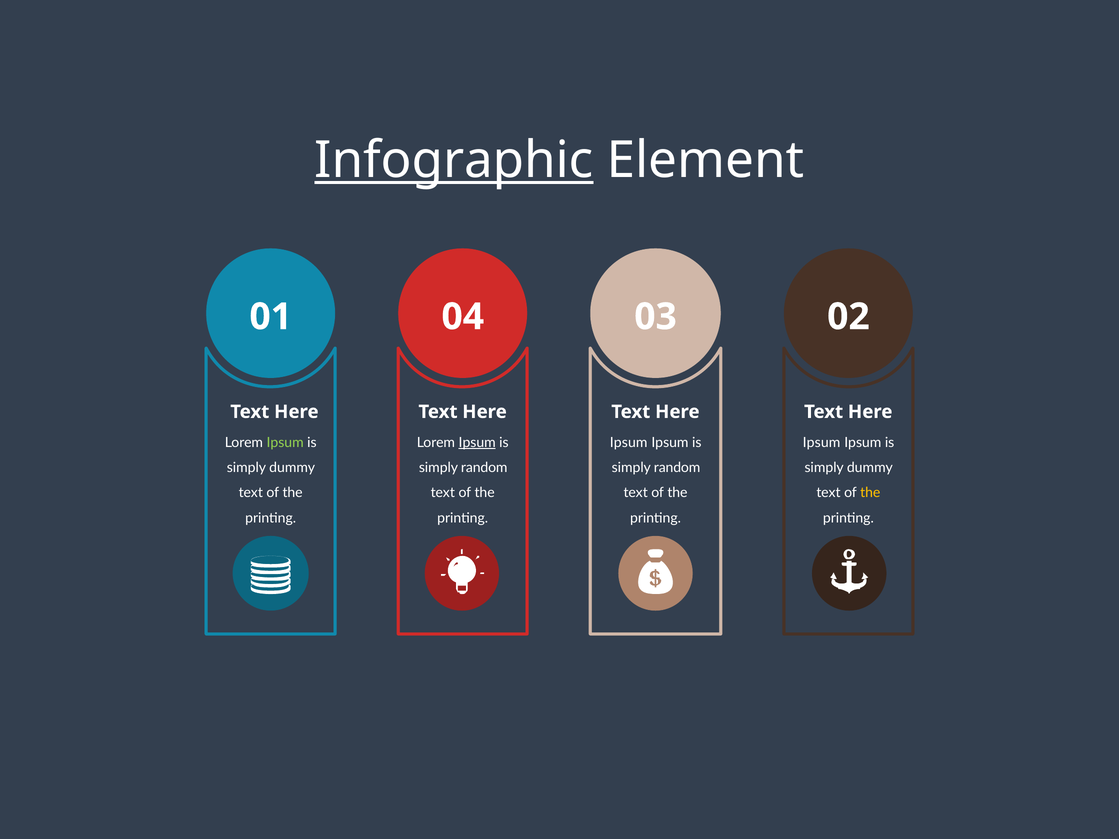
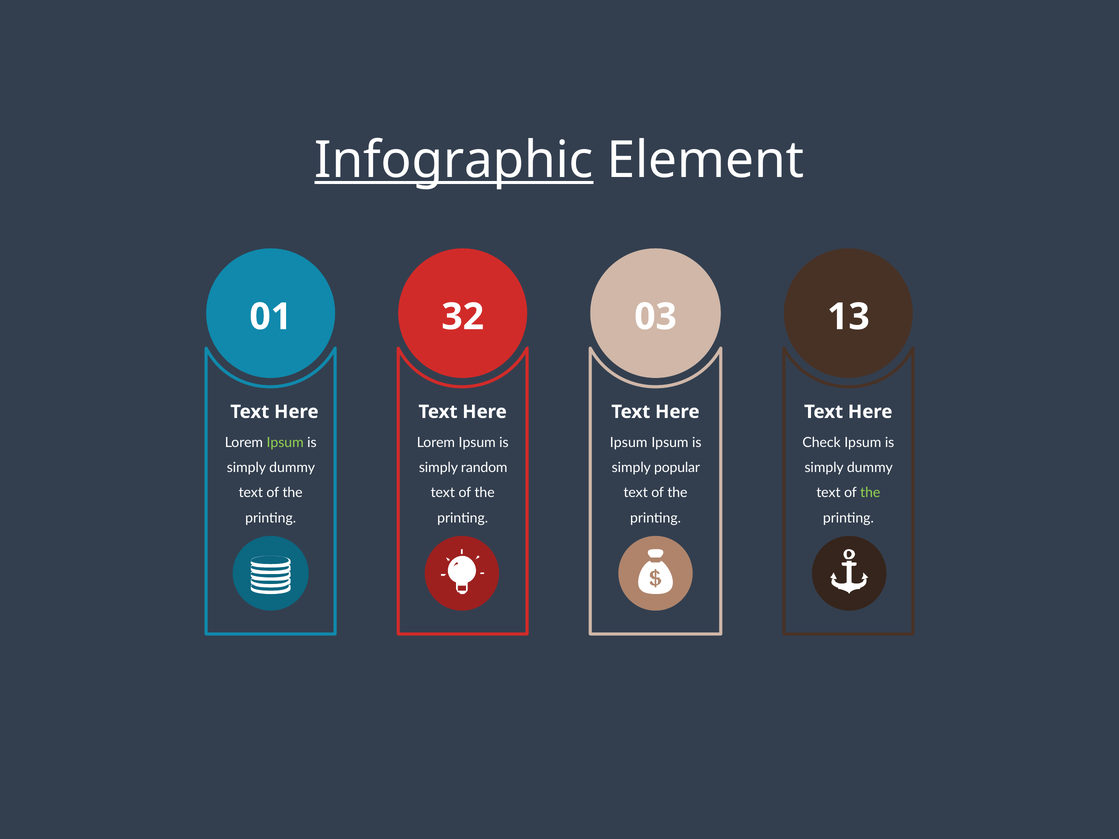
04: 04 -> 32 (463, 317)
02: 02 -> 13 (848, 317)
Ipsum underline: present -> none (477, 443)
Ipsum: Ipsum -> Check (822, 443)
random: random -> popular (677, 468)
the colour: yellow -> light green (870, 493)
